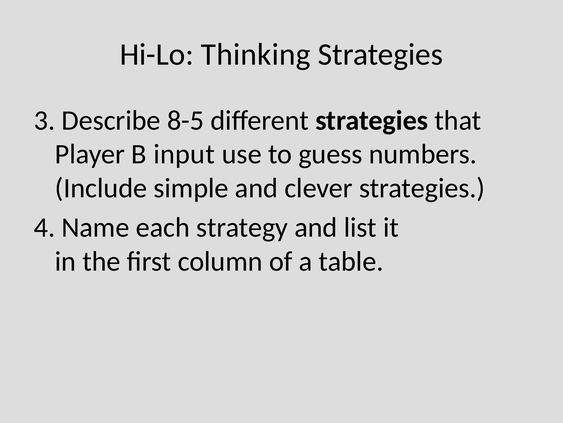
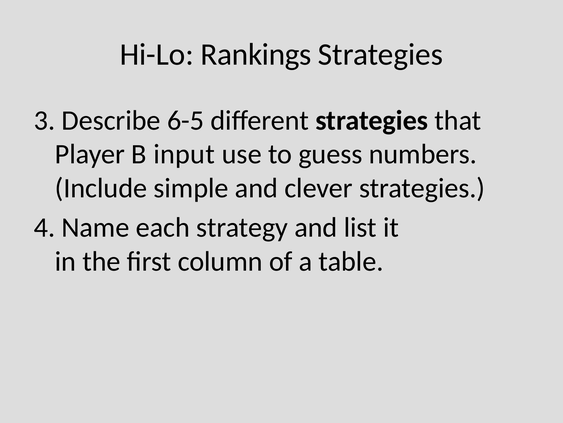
Thinking: Thinking -> Rankings (256, 54)
8-5: 8-5 -> 6-5 (186, 120)
